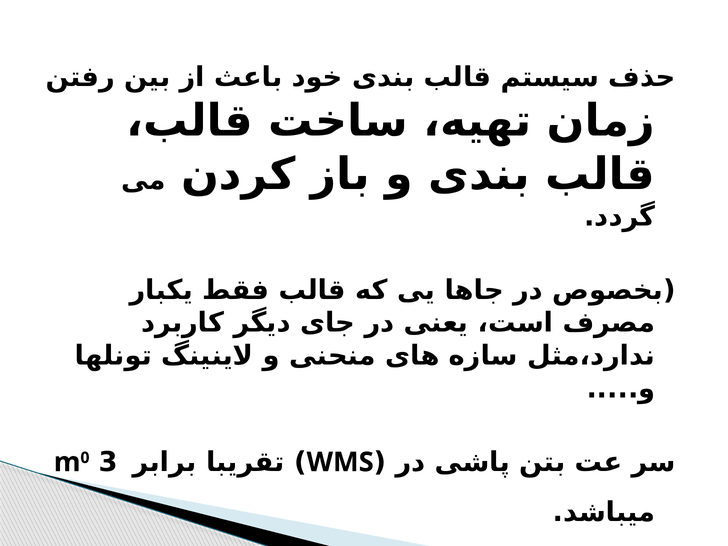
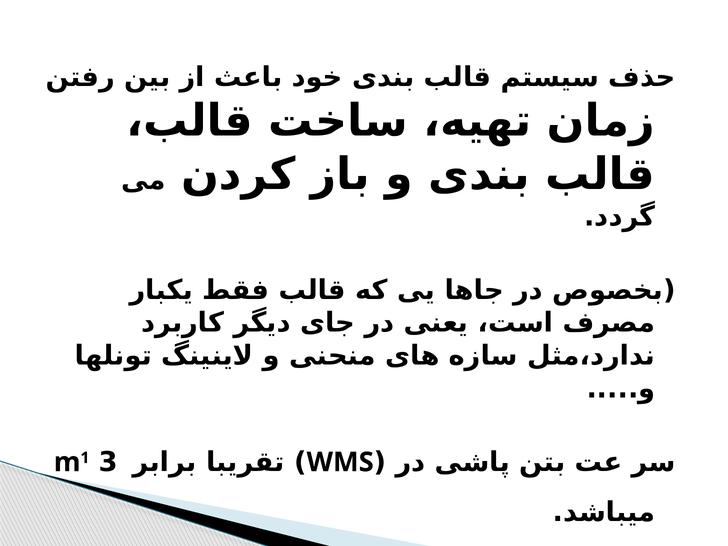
0: 0 -> 1 (85, 458)
